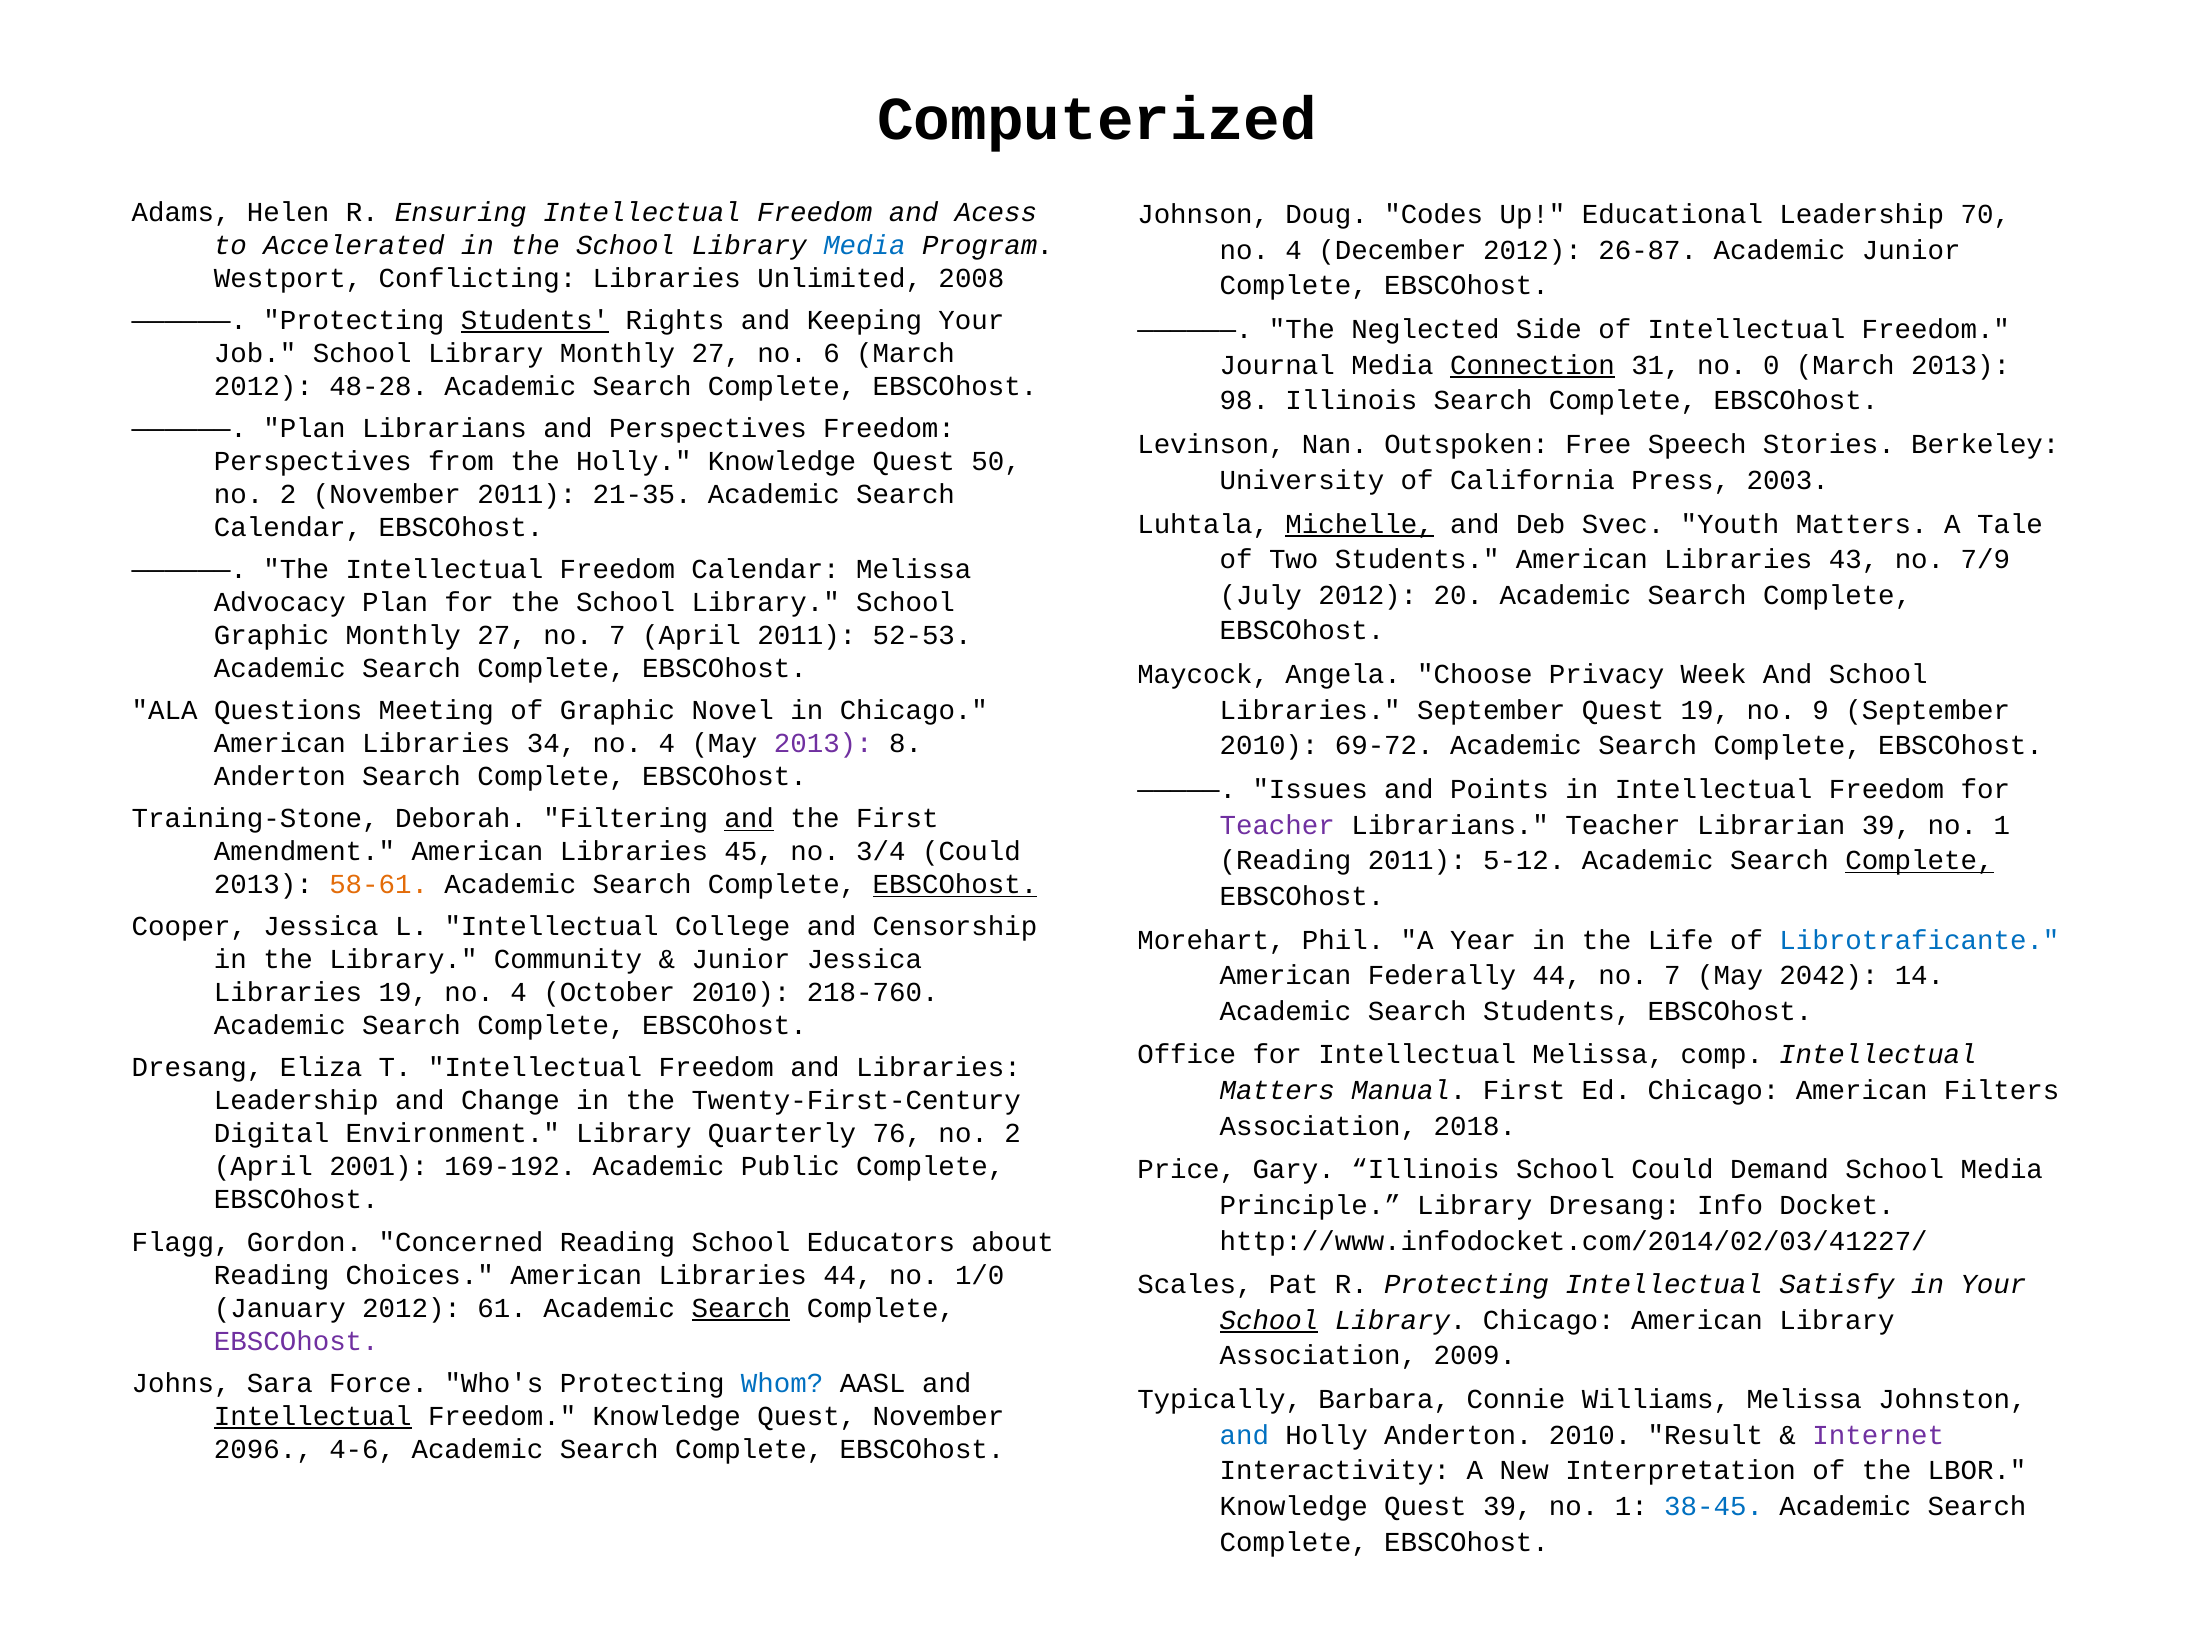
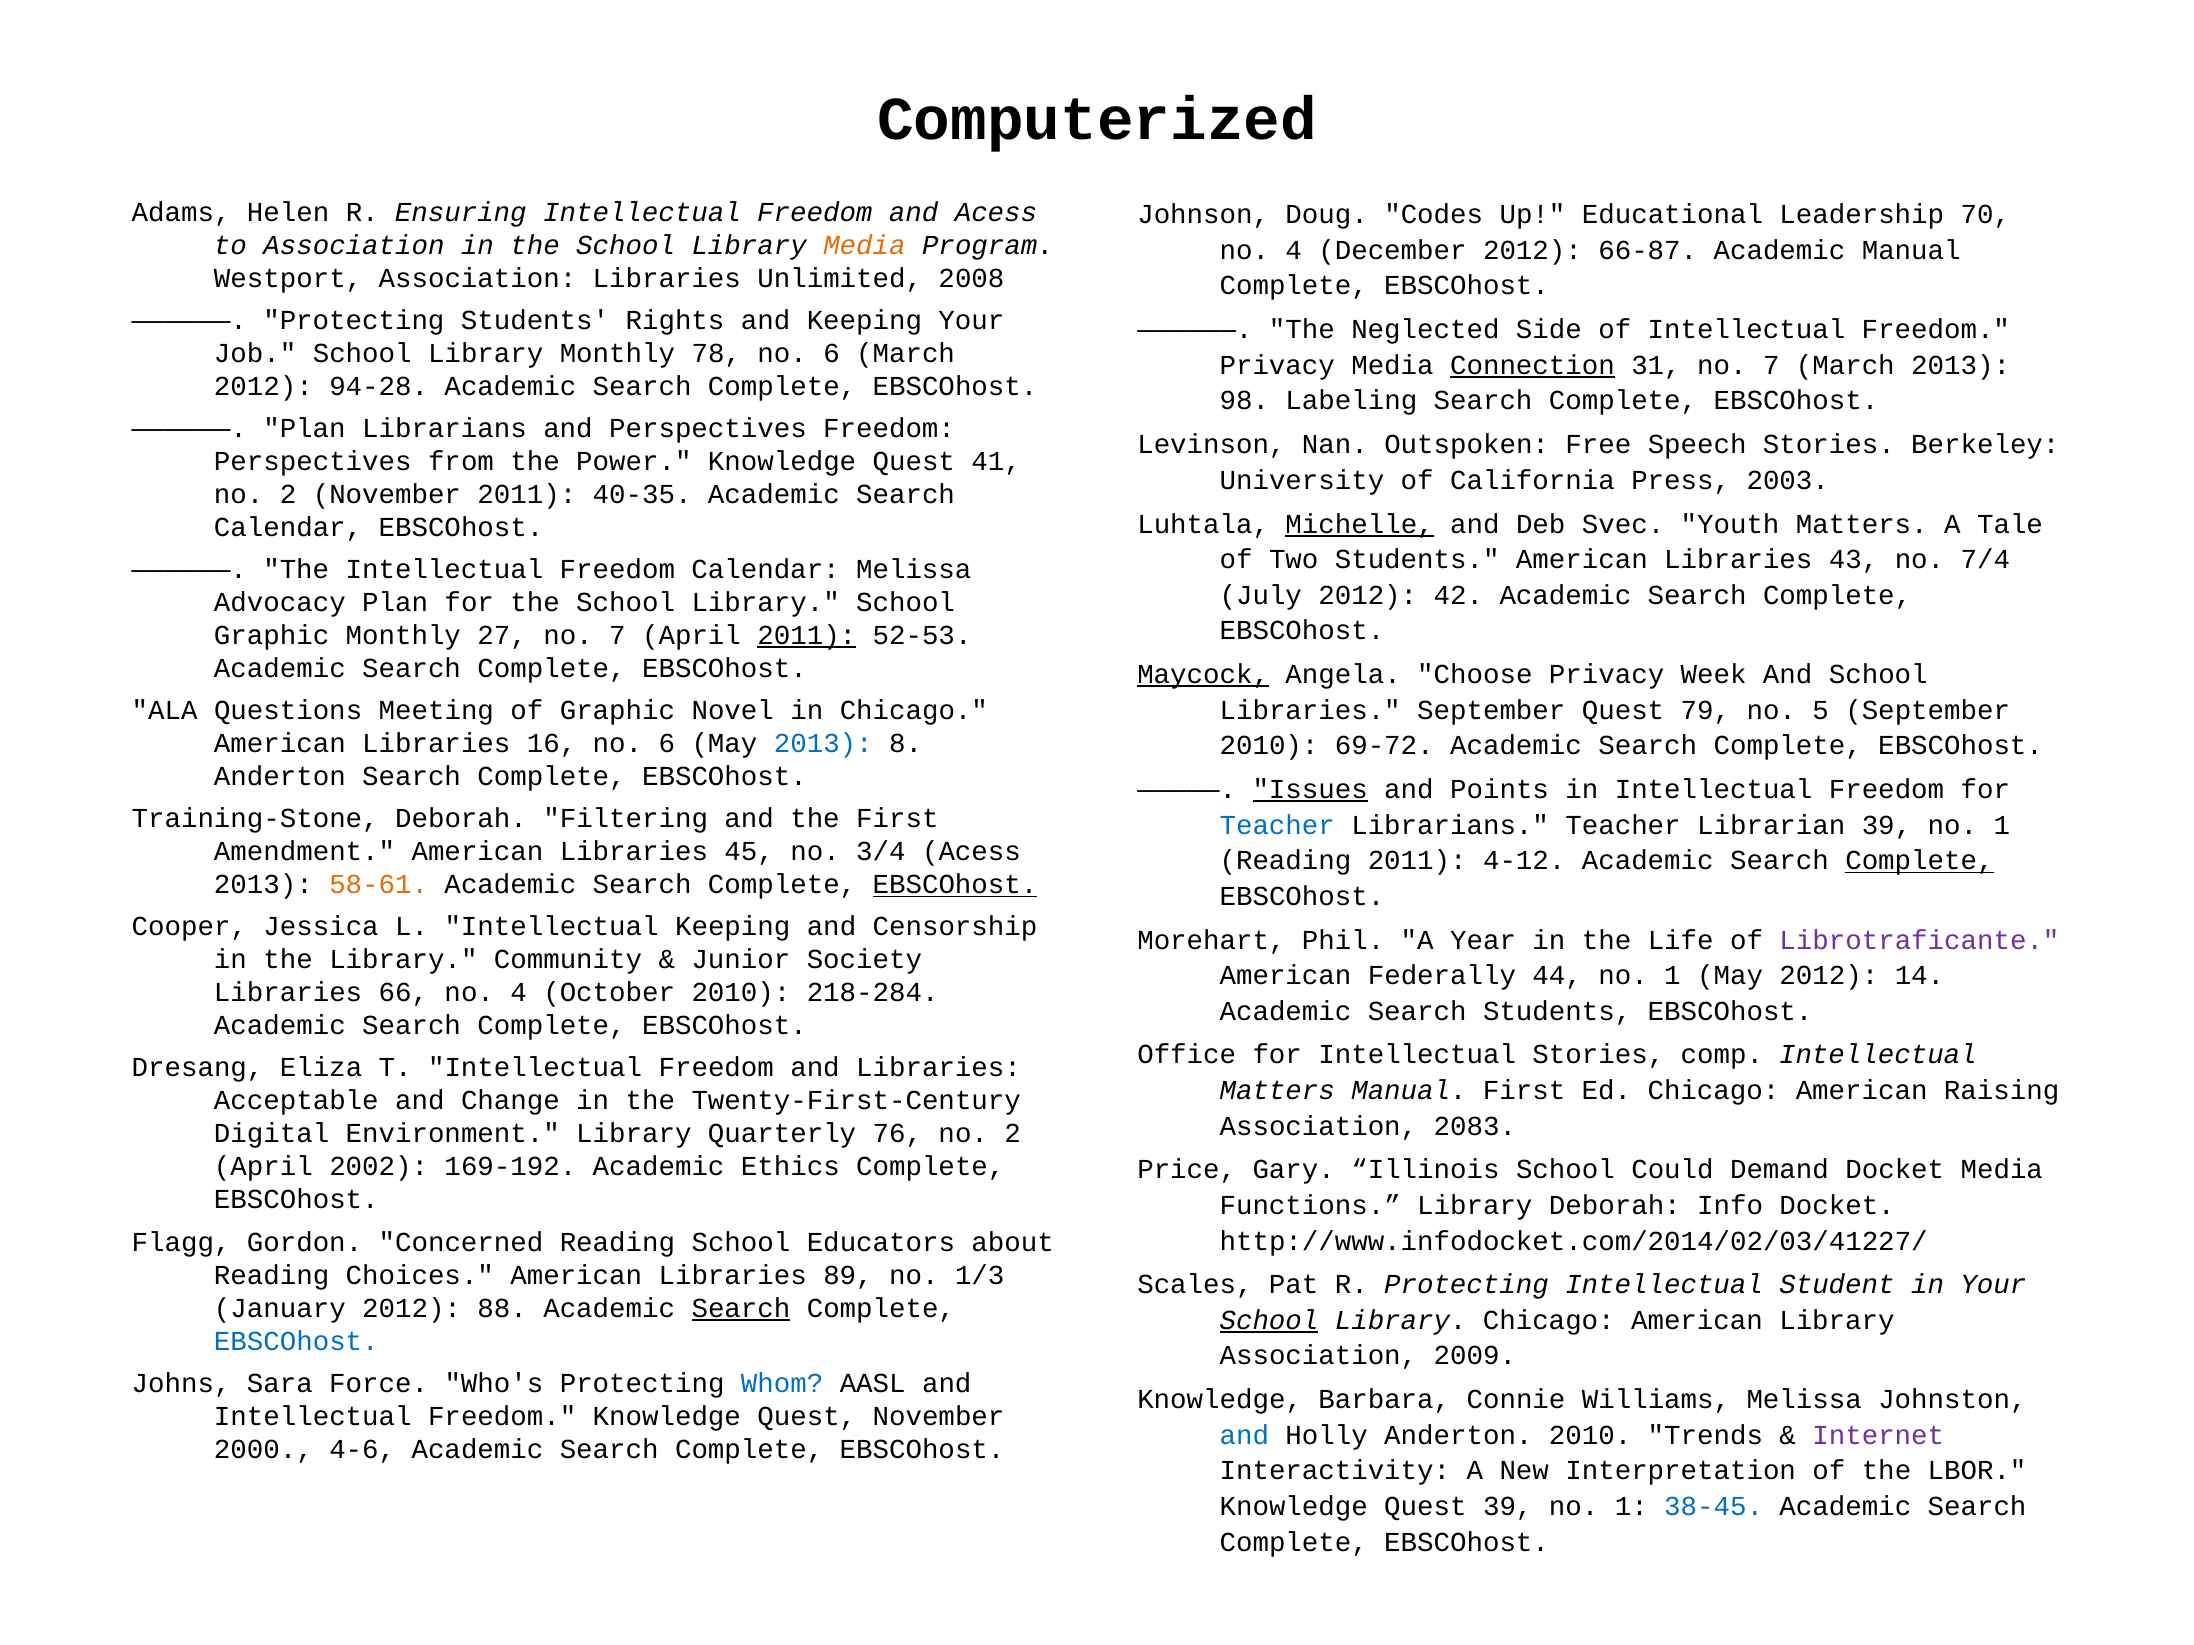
to Accelerated: Accelerated -> Association (354, 245)
Media colour: blue -> orange (864, 245)
26-87: 26-87 -> 66-87 (1648, 250)
Academic Junior: Junior -> Manual (1911, 250)
Westport Conflicting: Conflicting -> Association (477, 278)
Students underline: present -> none (535, 320)
Library Monthly 27: 27 -> 78 (716, 353)
Journal: Journal -> Privacy (1277, 365)
31 no 0: 0 -> 7 (1771, 365)
48-28: 48-28 -> 94-28 (379, 386)
98 Illinois: Illinois -> Labeling (1351, 401)
the Holly: Holly -> Power (634, 462)
50: 50 -> 41 (996, 462)
21-35: 21-35 -> 40-35 (642, 495)
7/9: 7/9 -> 7/4 (1985, 560)
20: 20 -> 42 (1458, 595)
2011 underline: none -> present (807, 636)
Maycock underline: none -> present (1203, 675)
Quest 19: 19 -> 79 (1705, 710)
9: 9 -> 5 (1821, 710)
34: 34 -> 16 (552, 744)
4: 4 -> 6 (667, 744)
2013 colour: purple -> blue (823, 744)
Issues underline: none -> present (1310, 790)
and underline: present -> none (749, 819)
Teacher colour: purple -> blue (1277, 825)
3/4 Could: Could -> Acess (971, 852)
5-12: 5-12 -> 4-12 (1524, 861)
Intellectual College: College -> Keeping (733, 927)
Librotraficante colour: blue -> purple (1919, 940)
Junior Jessica: Jessica -> Society (864, 960)
44 no 7: 7 -> 1 (1672, 976)
May 2042: 2042 -> 2012 (1829, 976)
Libraries 19: 19 -> 66 (403, 993)
218-760: 218-760 -> 218-284 (873, 993)
Intellectual Melissa: Melissa -> Stories (1598, 1055)
Filters: Filters -> Raising (2002, 1091)
Leadership: Leadership -> Acceptable (296, 1101)
2018: 2018 -> 2083 (1475, 1126)
2001: 2001 -> 2002 (379, 1167)
Public: Public -> Ethics (790, 1167)
Demand School: School -> Docket (1895, 1170)
Principle: Principle -> Functions (1310, 1206)
Library Dresang: Dresang -> Deborah (1615, 1206)
Libraries 44: 44 -> 89 (848, 1275)
1/0: 1/0 -> 1/3 (980, 1275)
Satisfy: Satisfy -> Student (1837, 1285)
61: 61 -> 88 (502, 1308)
EBSCOhost colour: purple -> blue (296, 1341)
Typically: Typically -> Knowledge (1220, 1400)
Intellectual underline: present -> none (313, 1417)
Result: Result -> Trends (1705, 1436)
2096: 2096 -> 2000 (263, 1450)
